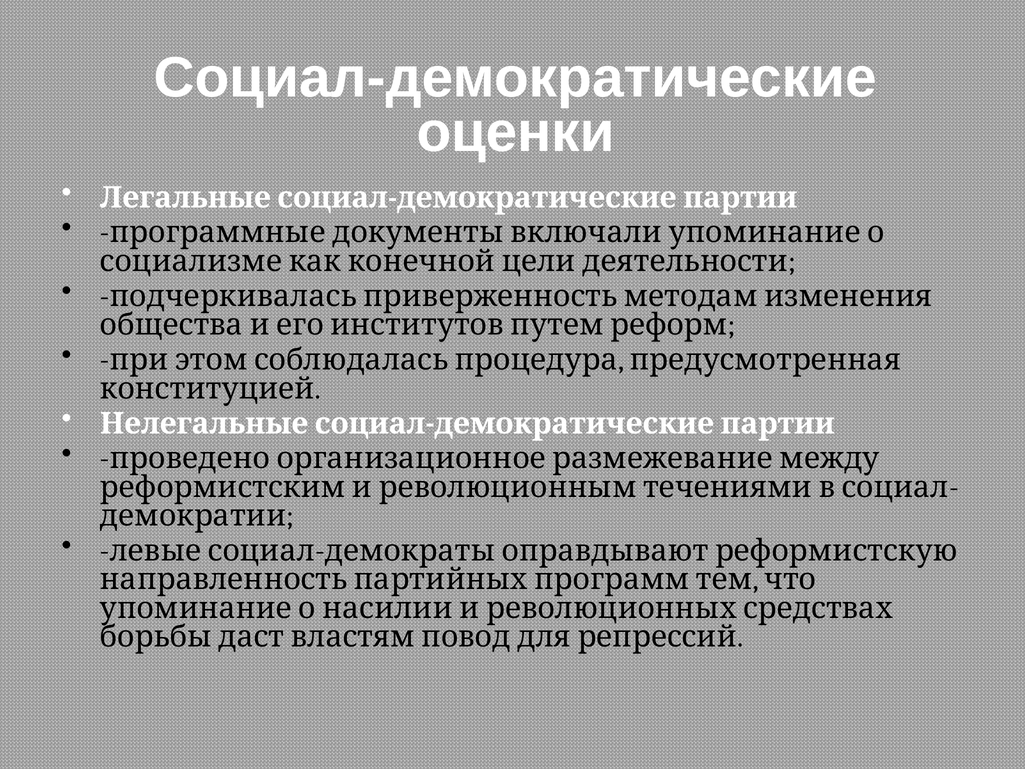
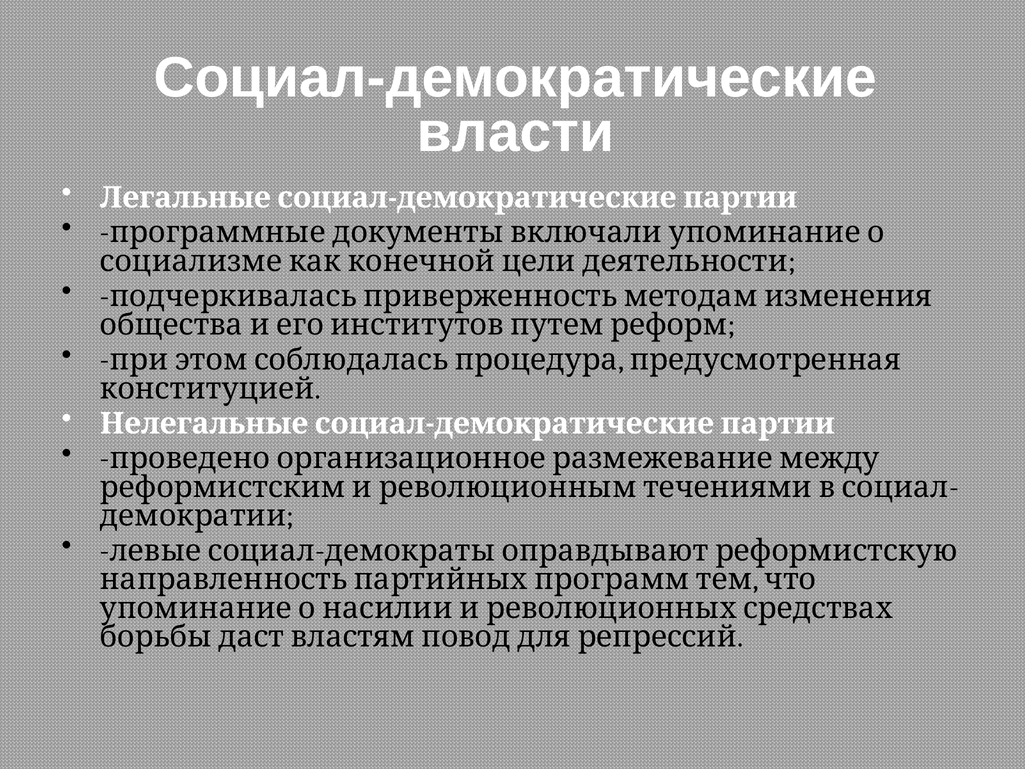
оценки: оценки -> власти (516, 133)
